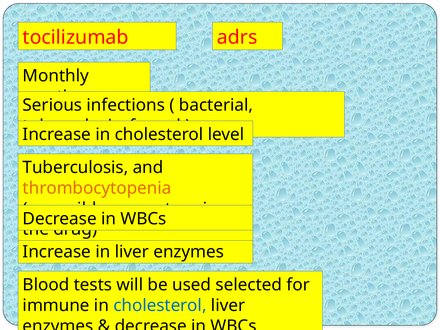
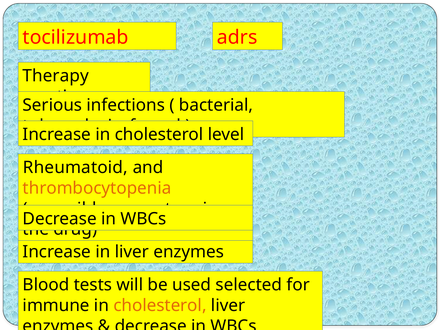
Monthly: Monthly -> Therapy (56, 76)
Tuberculosis: Tuberculosis -> Rheumatoid (75, 168)
cholesterol colour: blue -> orange (160, 305)
